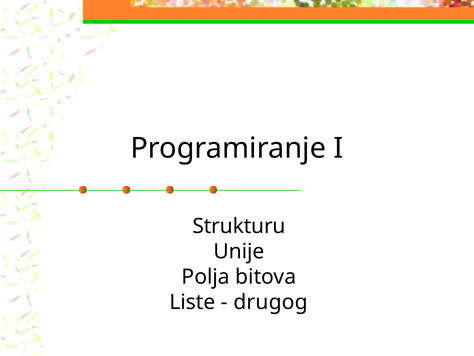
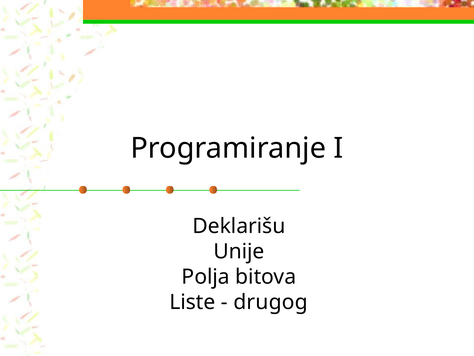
Strukturu: Strukturu -> Deklarišu (239, 226)
